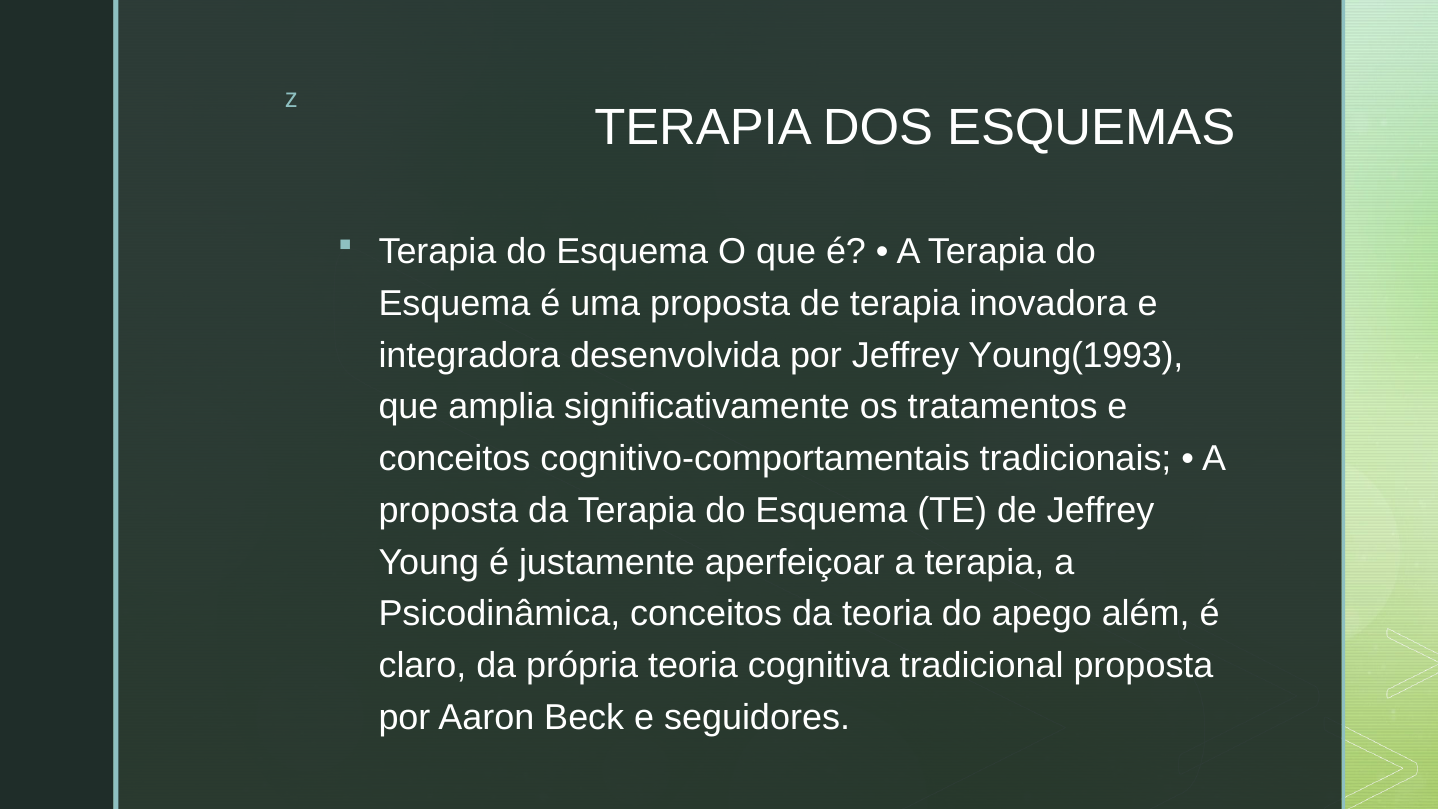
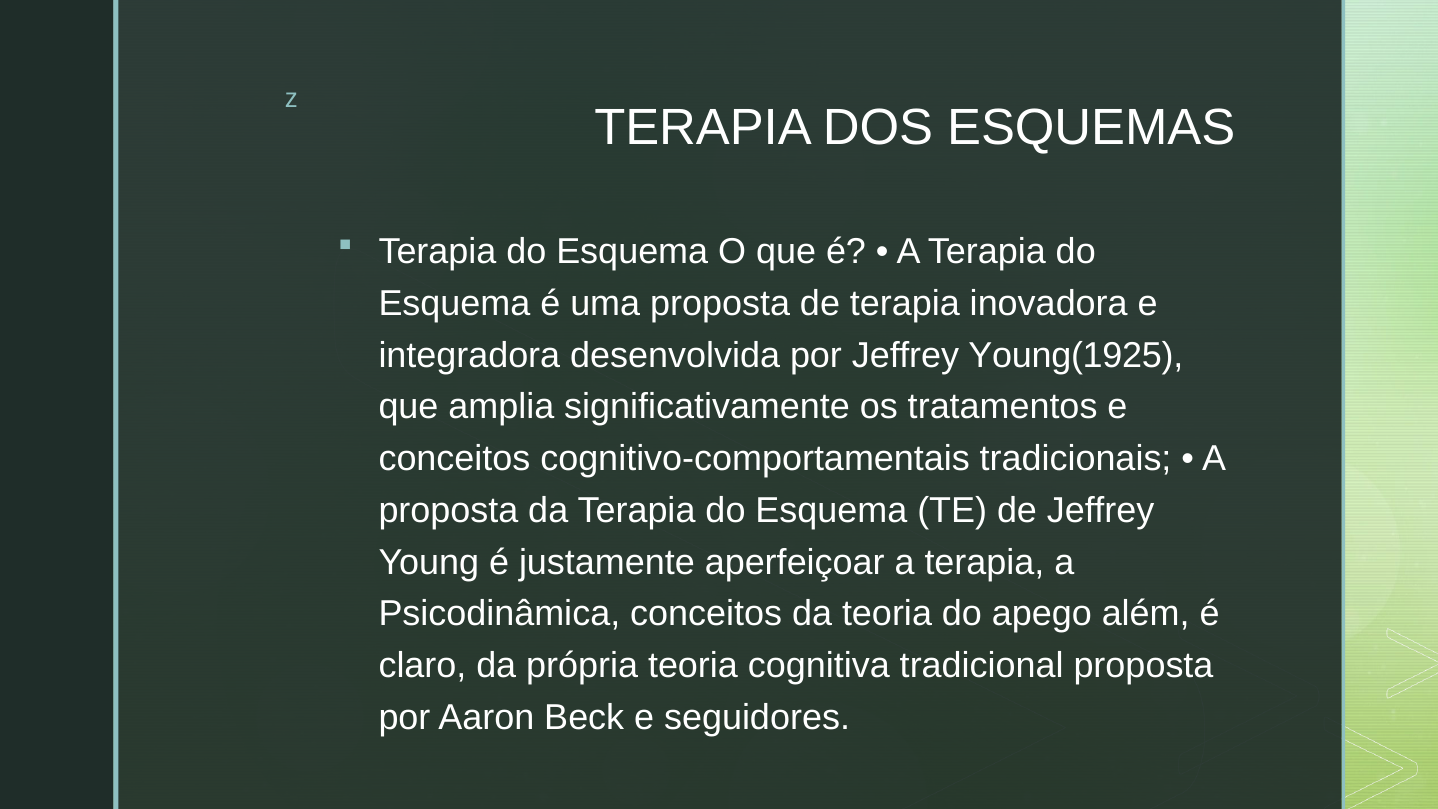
Young(1993: Young(1993 -> Young(1925 (1076, 355)
